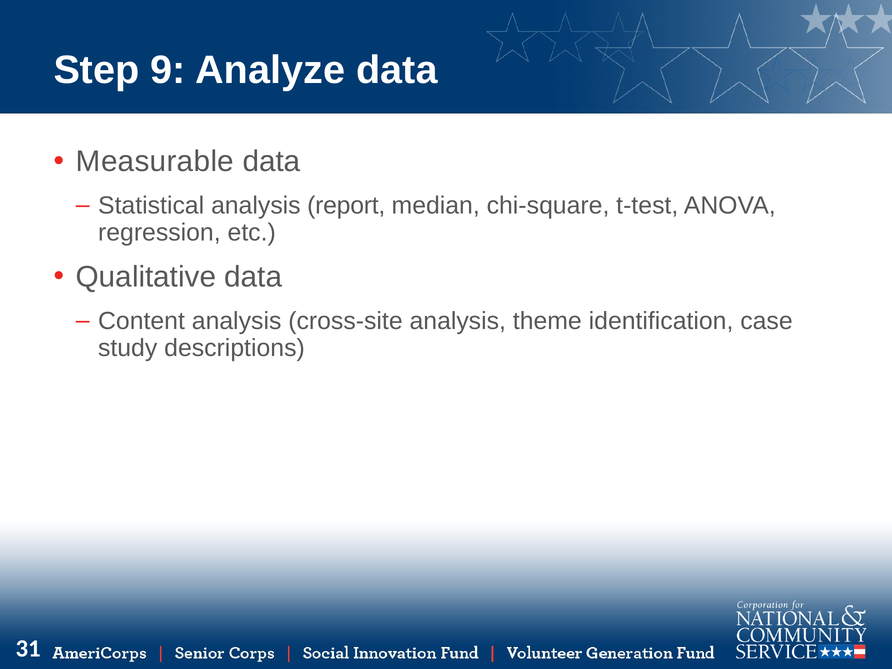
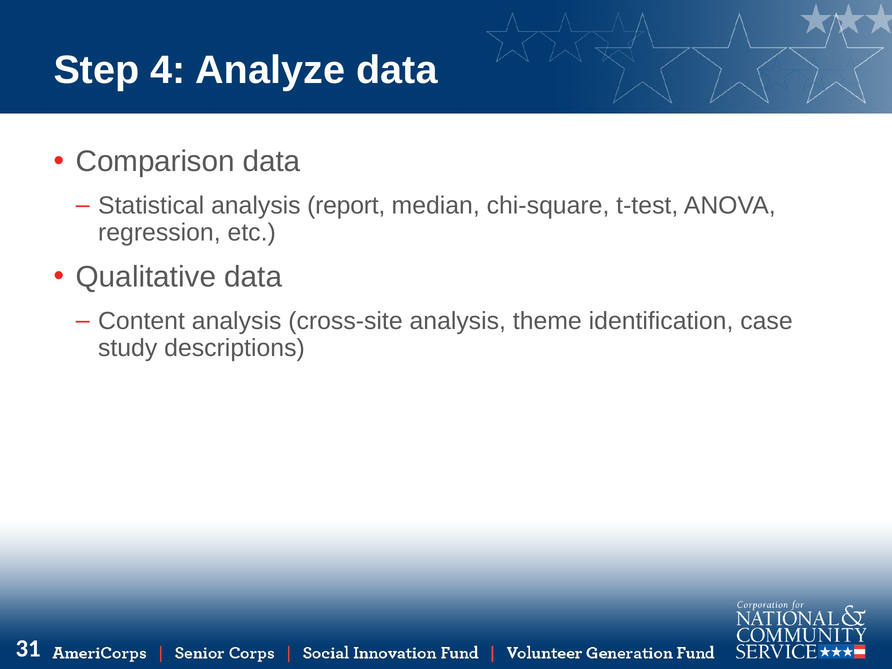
9: 9 -> 4 (168, 70)
Measurable: Measurable -> Comparison (155, 161)
